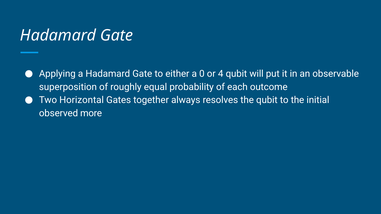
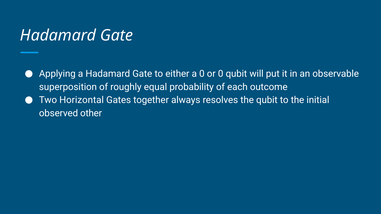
or 4: 4 -> 0 (221, 74)
more: more -> other (91, 113)
